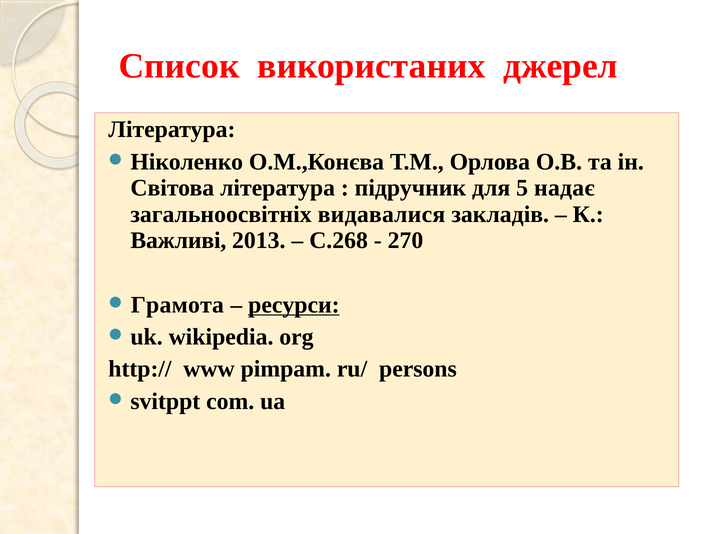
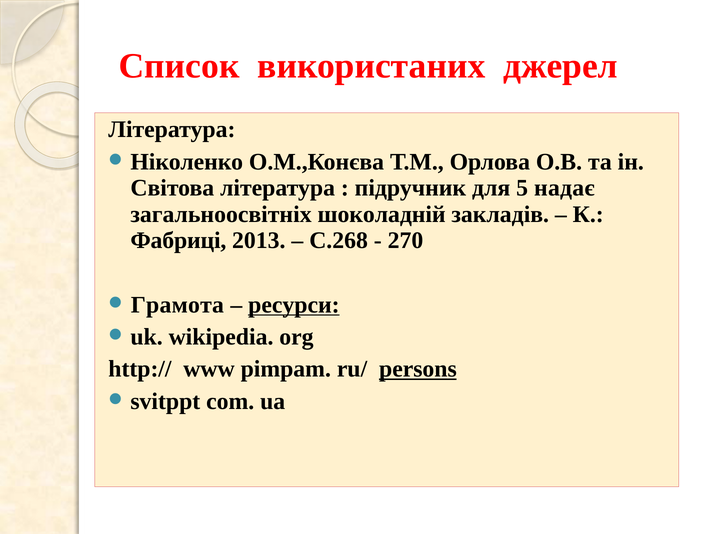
видавалися: видавалися -> шоколадній (382, 214)
Важливі: Важливі -> Фабриці (178, 240)
persons underline: none -> present (418, 369)
